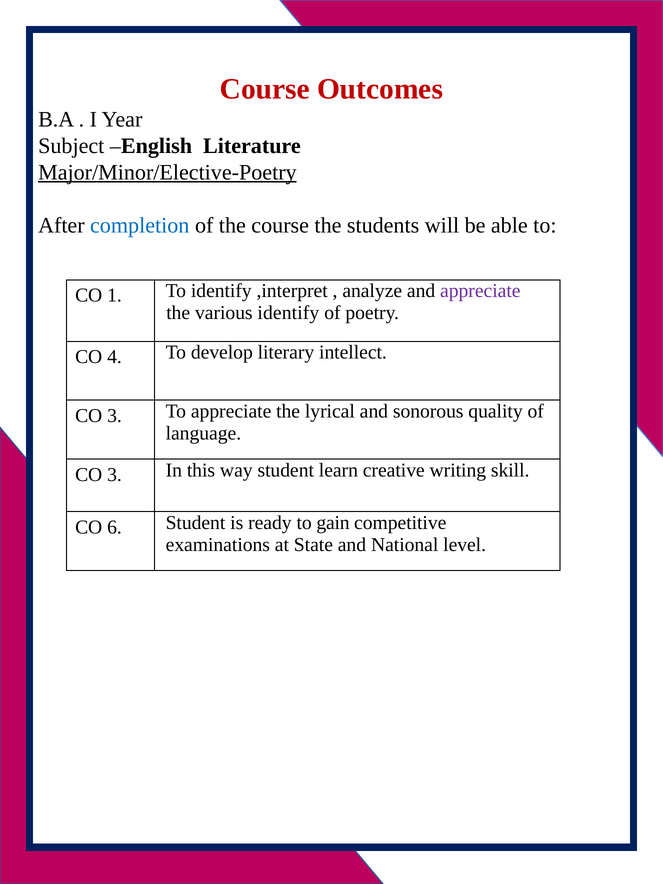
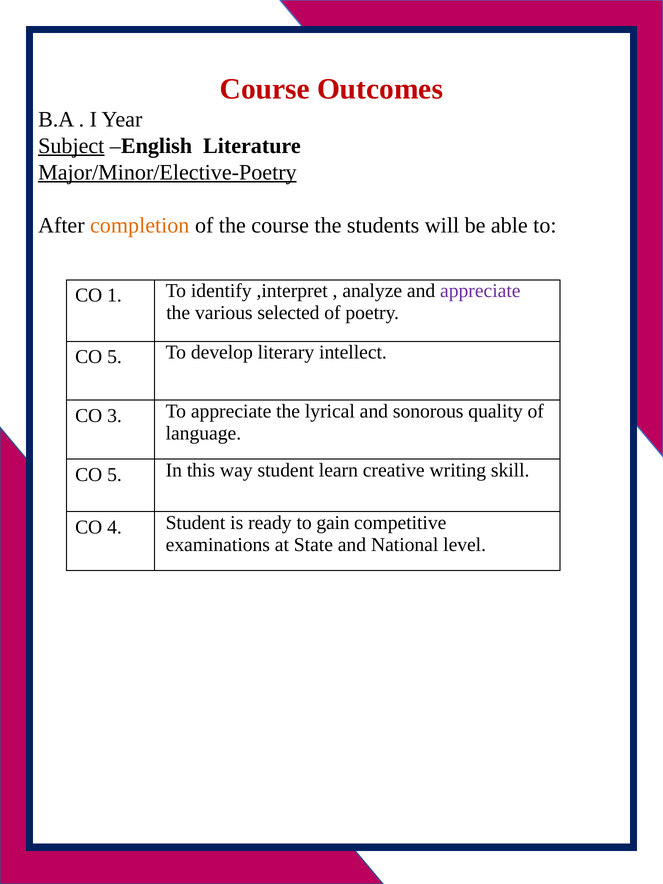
Subject underline: none -> present (71, 146)
completion colour: blue -> orange (140, 225)
various identify: identify -> selected (289, 313)
4: 4 -> 5 (115, 357)
3: 3 -> 5 (115, 475)
6: 6 -> 4 (115, 527)
